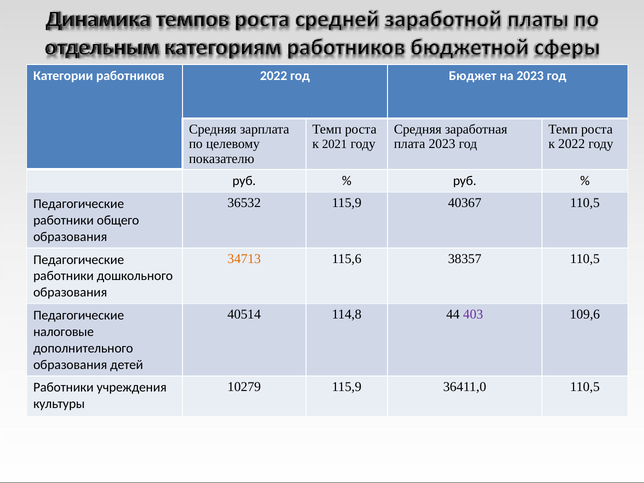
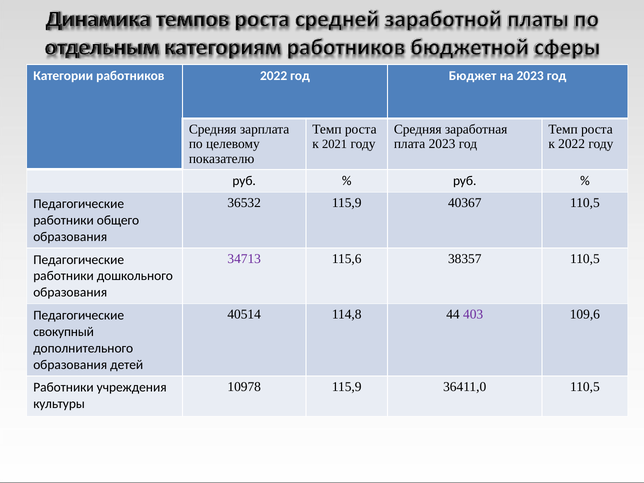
34713 colour: orange -> purple (244, 259)
налоговые: налоговые -> свокупный (64, 332)
10279: 10279 -> 10978 (244, 387)
